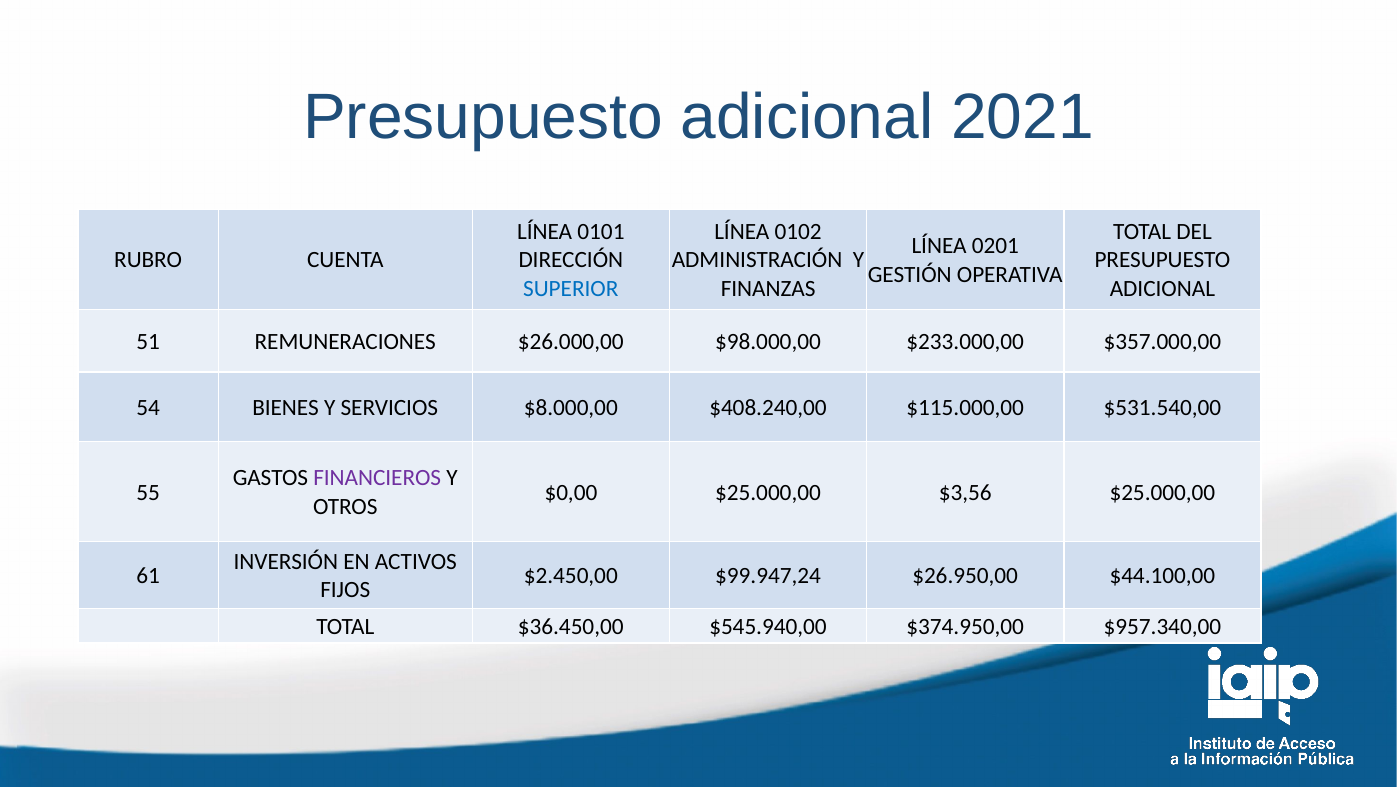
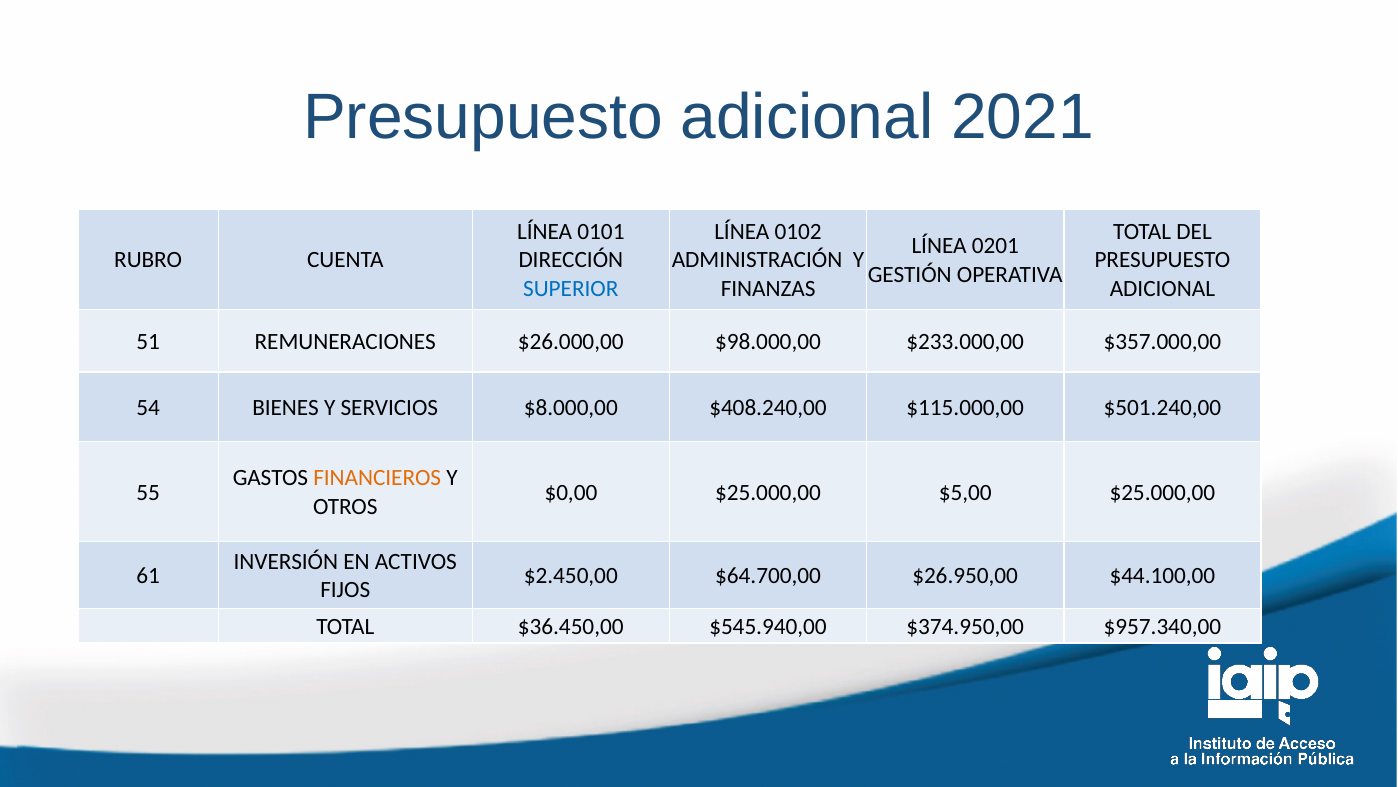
$531.540,00: $531.540,00 -> $501.240,00 (1162, 407)
FINANCIEROS colour: purple -> orange (377, 478)
$3,56: $3,56 -> $5,00 (965, 492)
$99.947,24: $99.947,24 -> $64.700,00 (768, 576)
